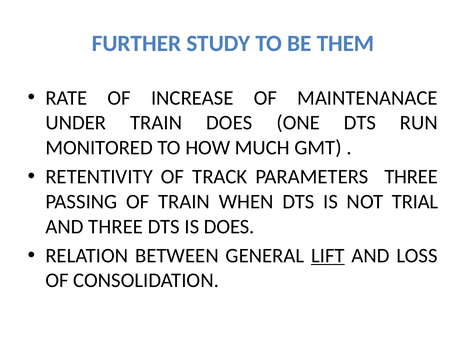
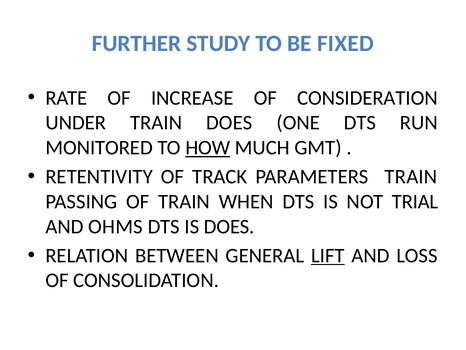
THEM: THEM -> FIXED (345, 43)
MAINTENANACE: MAINTENANACE -> CONSIDERATION (368, 98)
HOW underline: none -> present (208, 147)
PARAMETERS THREE: THREE -> TRAIN (411, 176)
AND THREE: THREE -> OHMS (116, 226)
